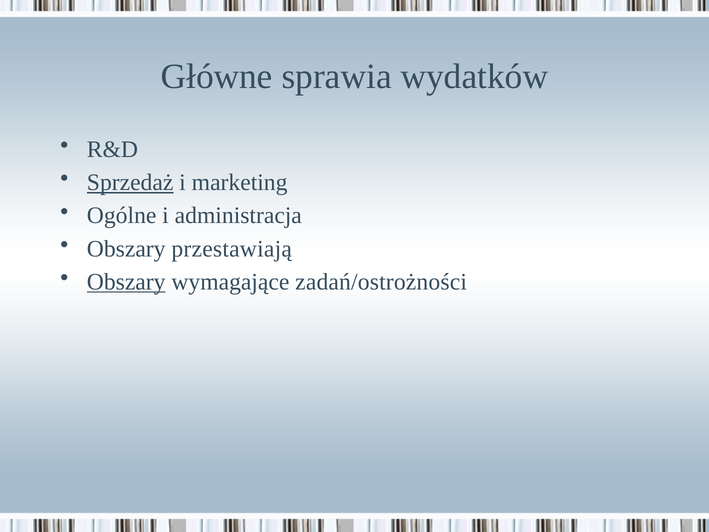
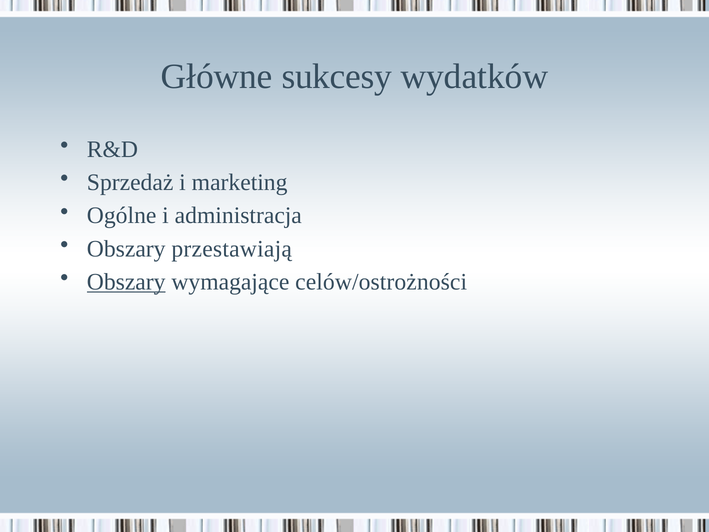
sprawia: sprawia -> sukcesy (337, 76)
Sprzedaż underline: present -> none (130, 182)
zadań/ostrożności: zadań/ostrożności -> celów/ostrożności (381, 282)
